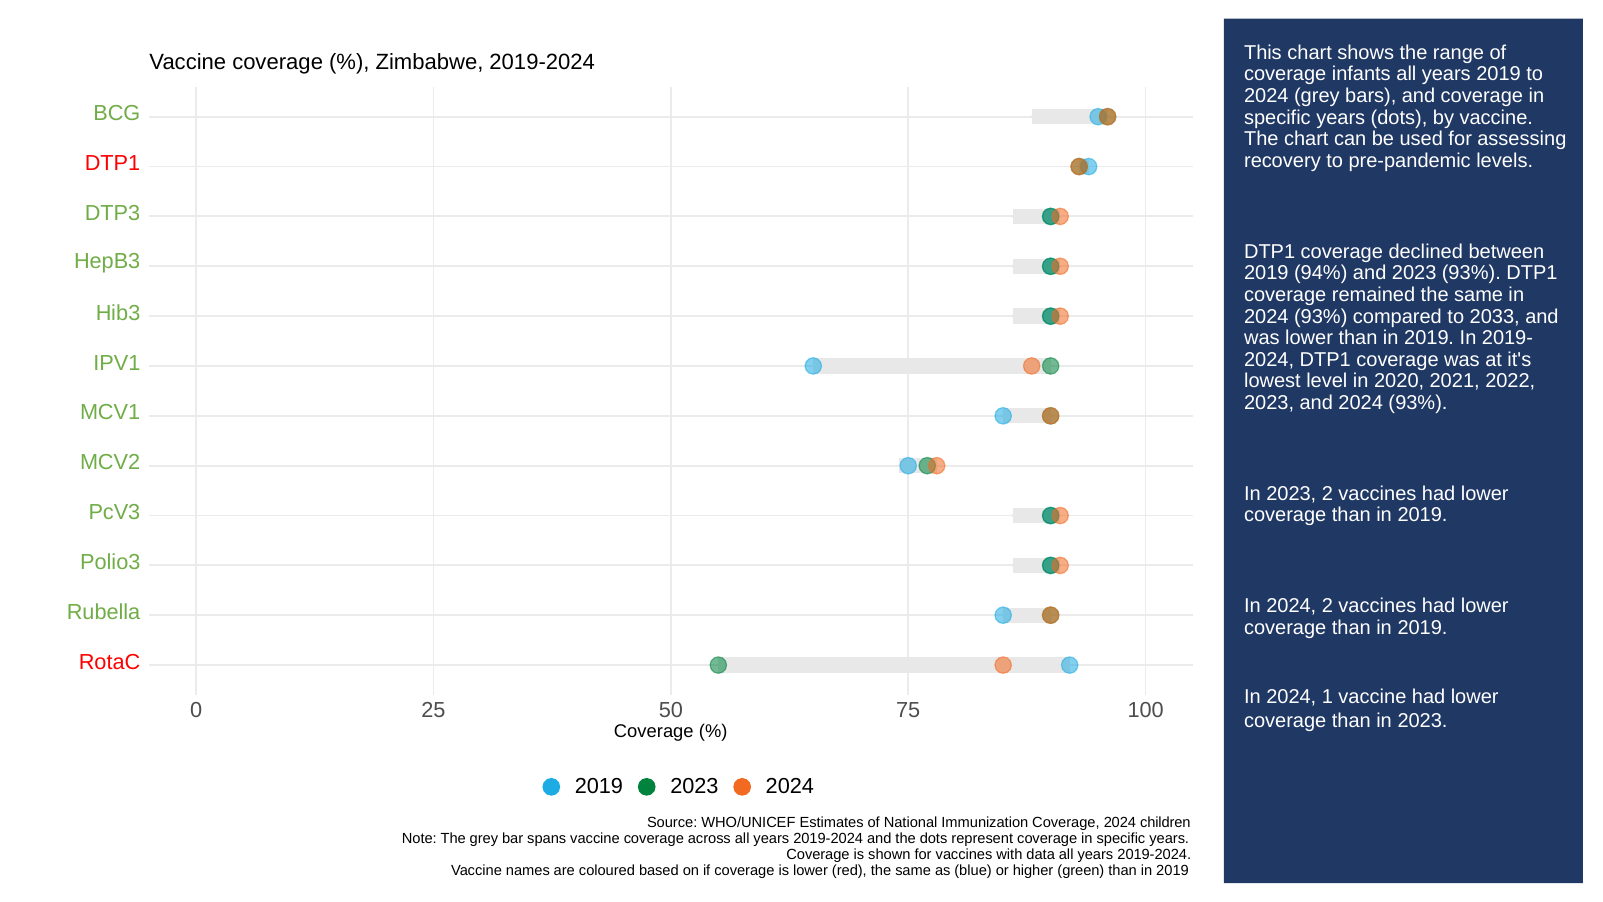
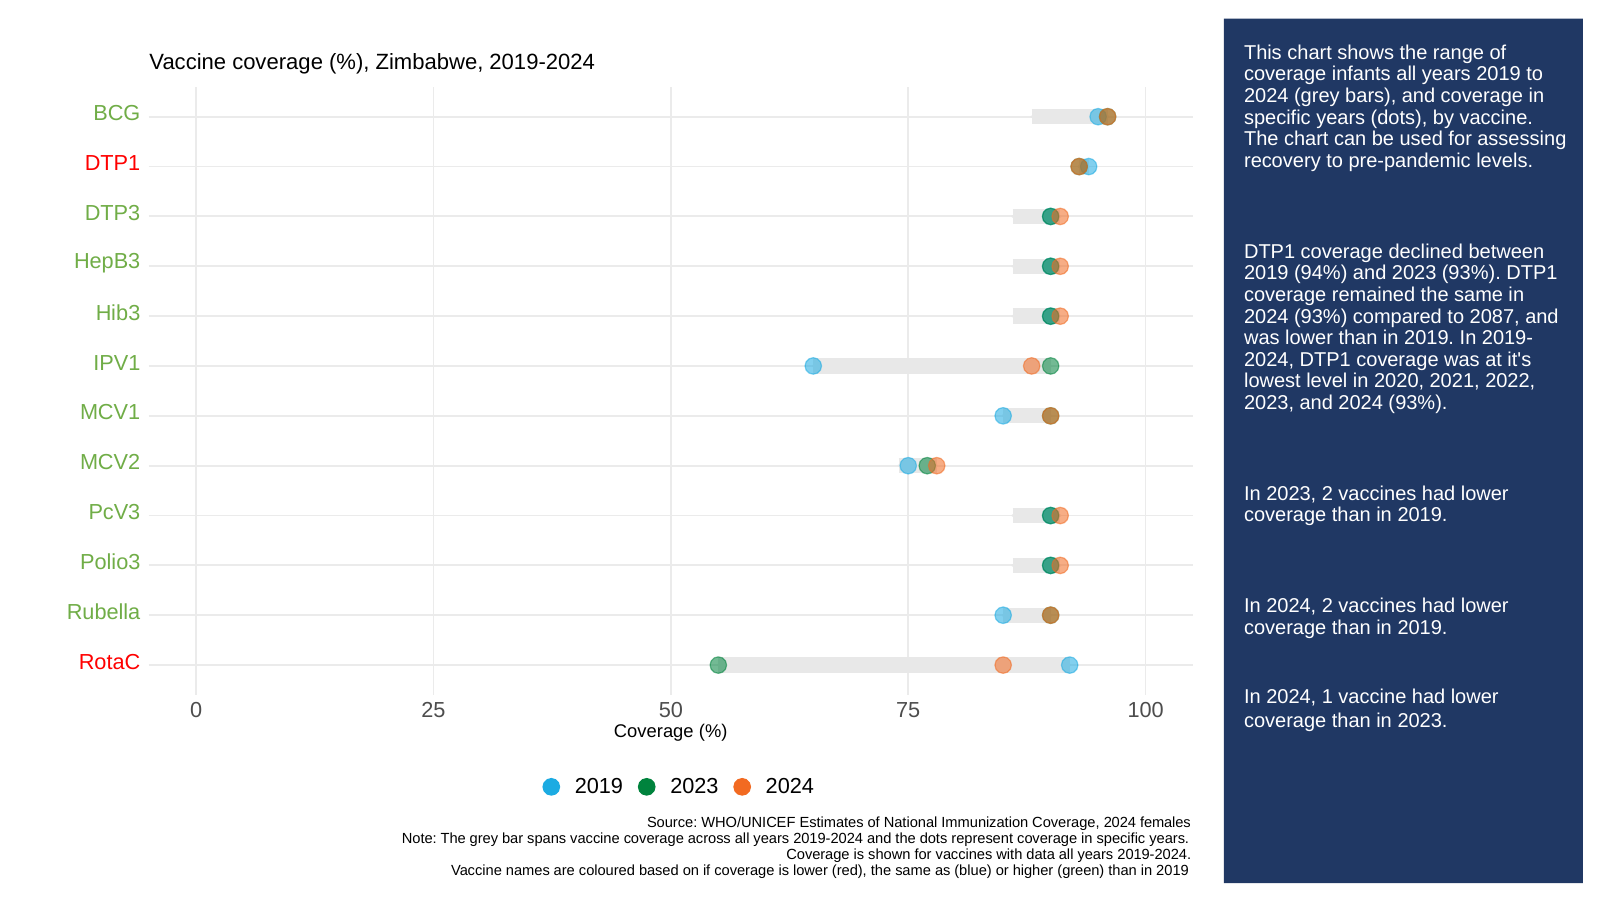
2033: 2033 -> 2087 (1495, 316)
children: children -> females (1165, 822)
